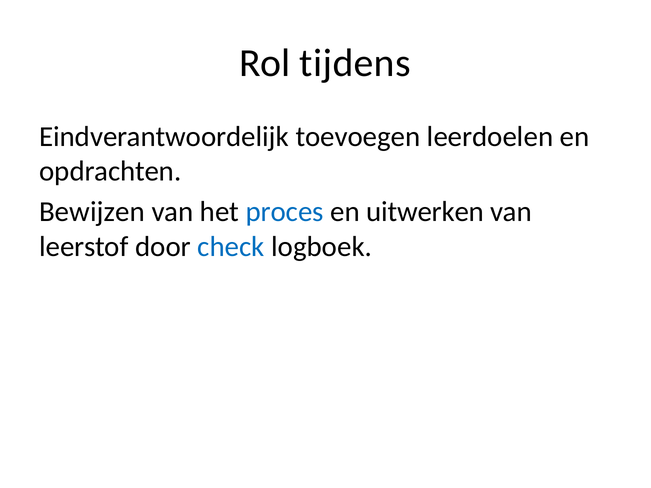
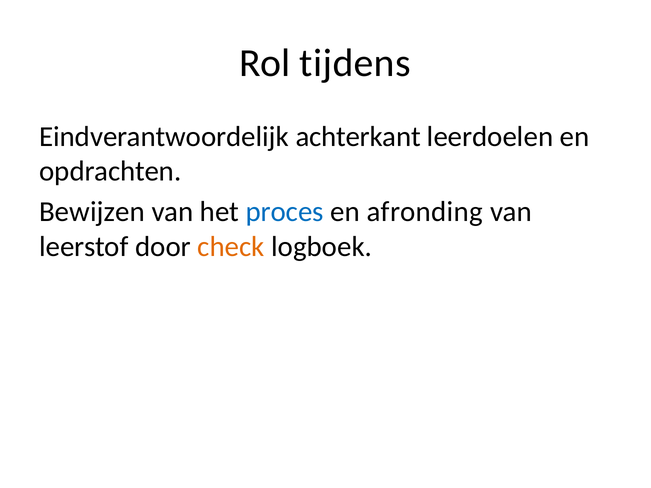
toevoegen: toevoegen -> achterkant (358, 137)
uitwerken: uitwerken -> afronding (425, 212)
check colour: blue -> orange (231, 247)
